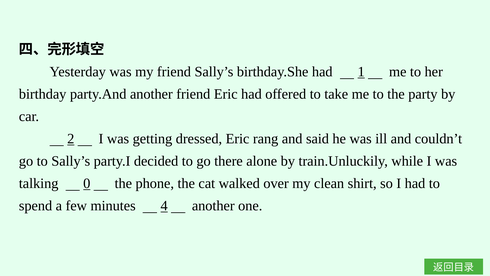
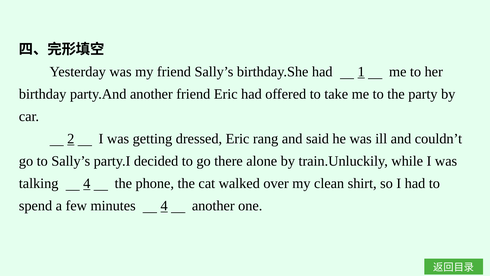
talking 0: 0 -> 4 (87, 183)
